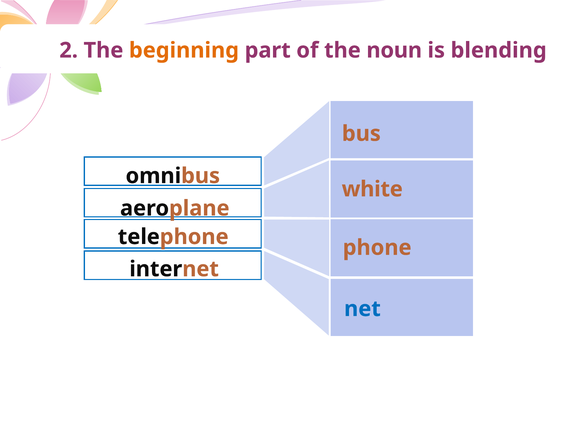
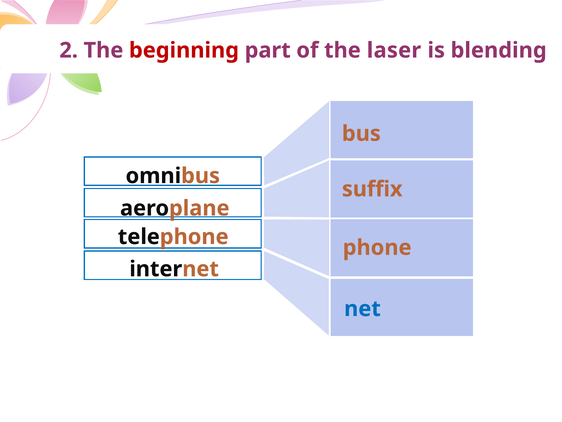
beginning colour: orange -> red (184, 50)
noun: noun -> laser (394, 50)
white: white -> suffix (372, 189)
